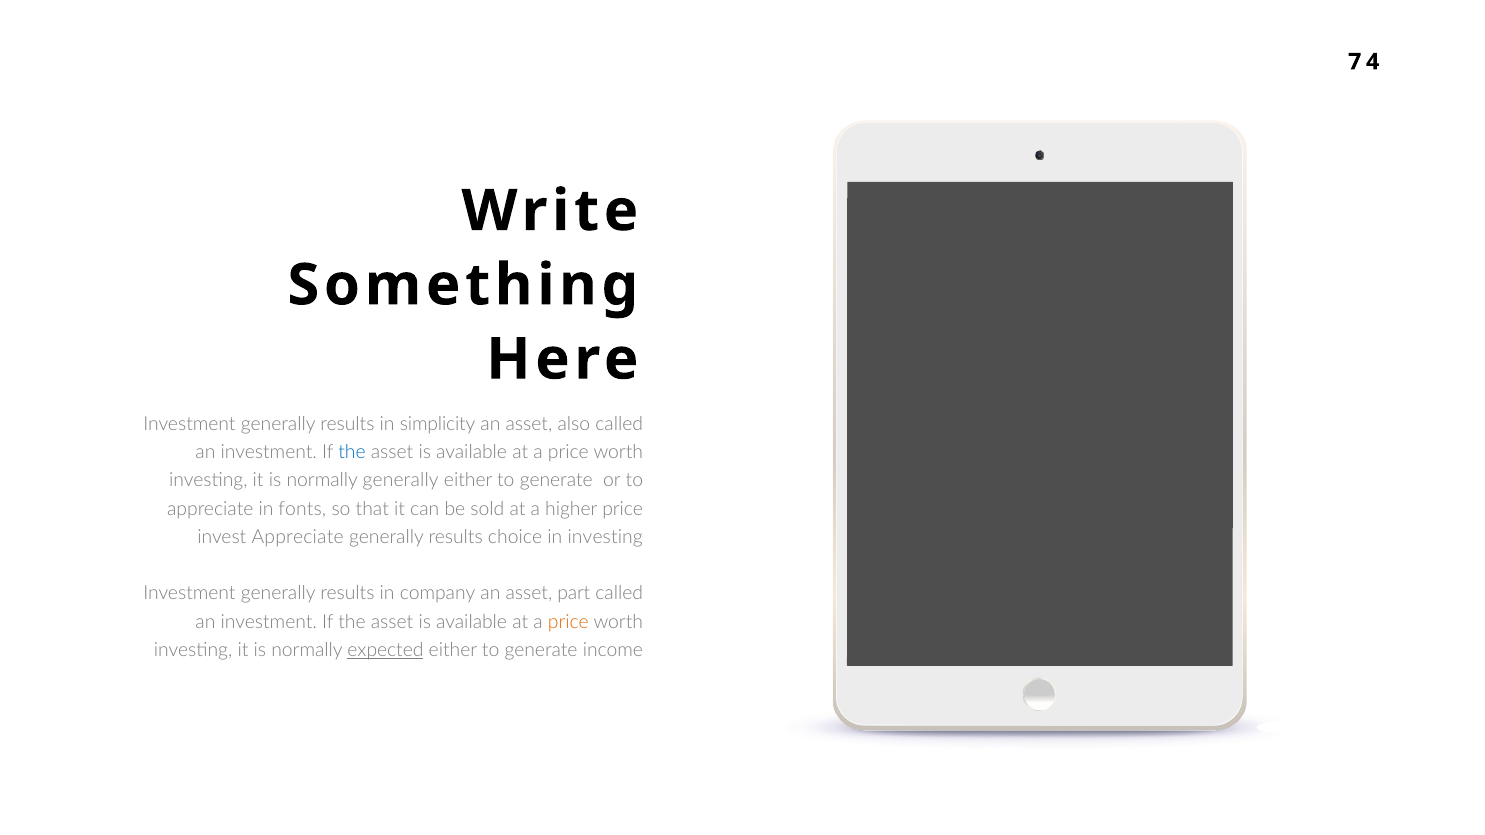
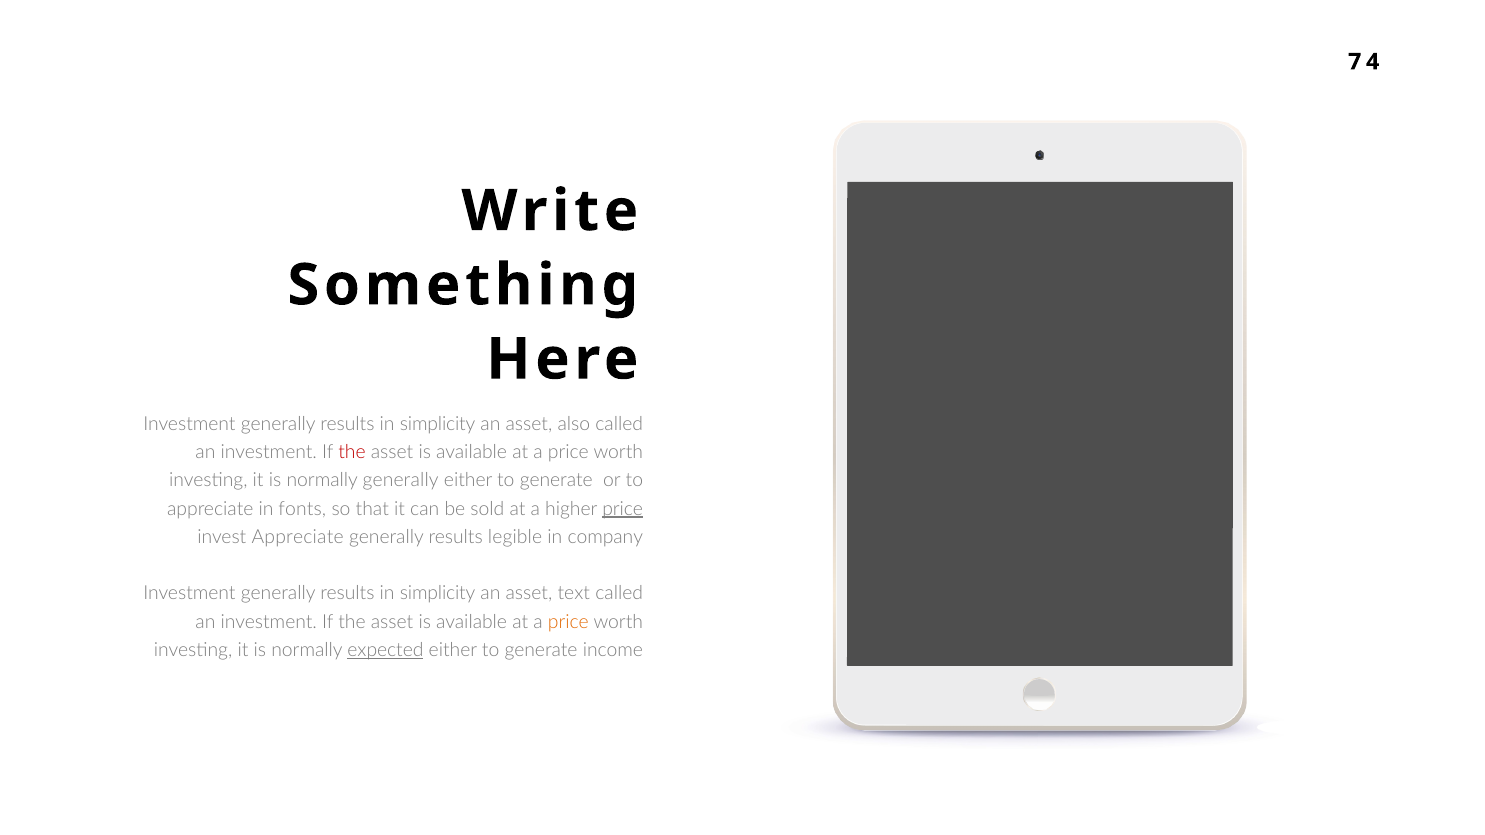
the colour: blue -> red (352, 453)
price underline: none -> present (623, 509)
choice: choice -> legible (515, 537)
in investing: investing -> company (605, 537)
company: company -> simplicity (438, 594)
part: part -> text (574, 594)
